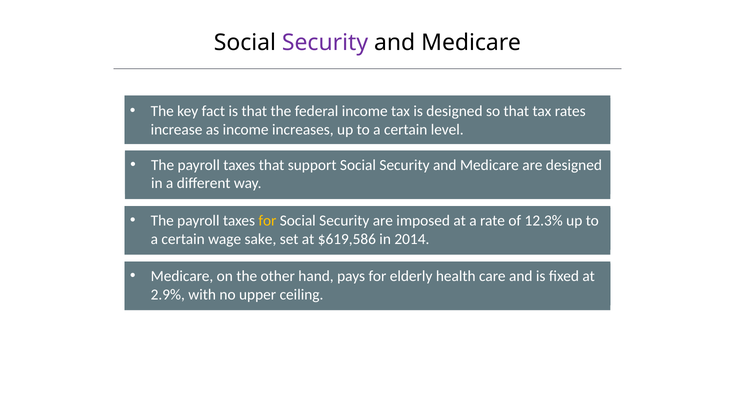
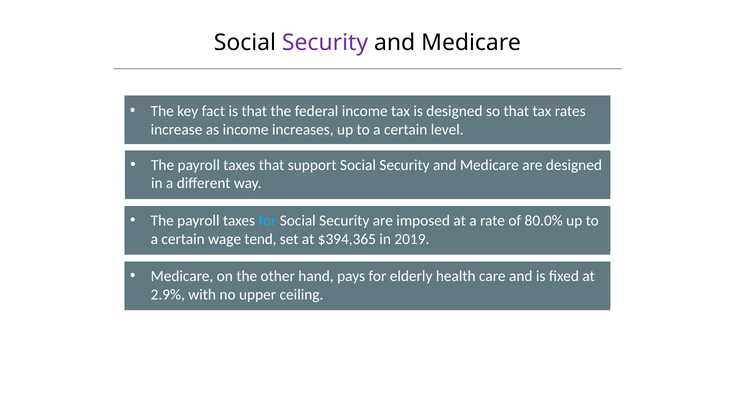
for colour: yellow -> light blue (267, 220)
12.3%: 12.3% -> 80.0% (544, 220)
sake: sake -> tend (261, 239)
$619,586: $619,586 -> $394,365 (347, 239)
2014: 2014 -> 2019 (412, 239)
